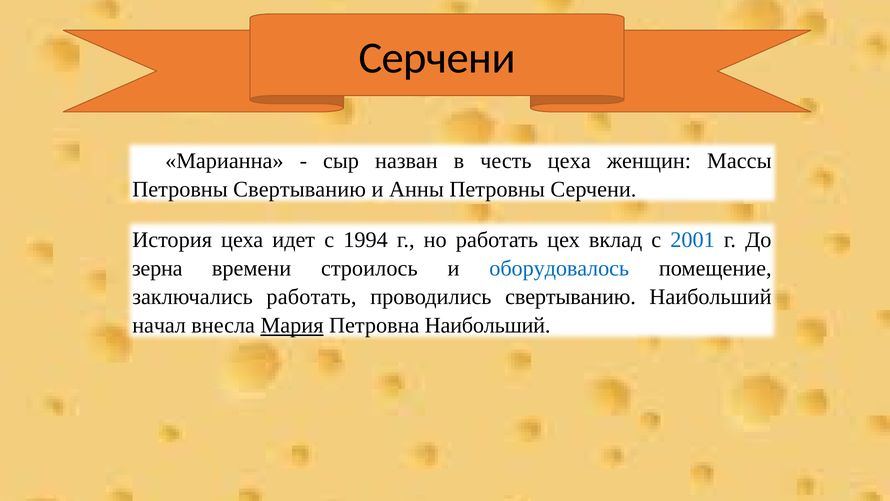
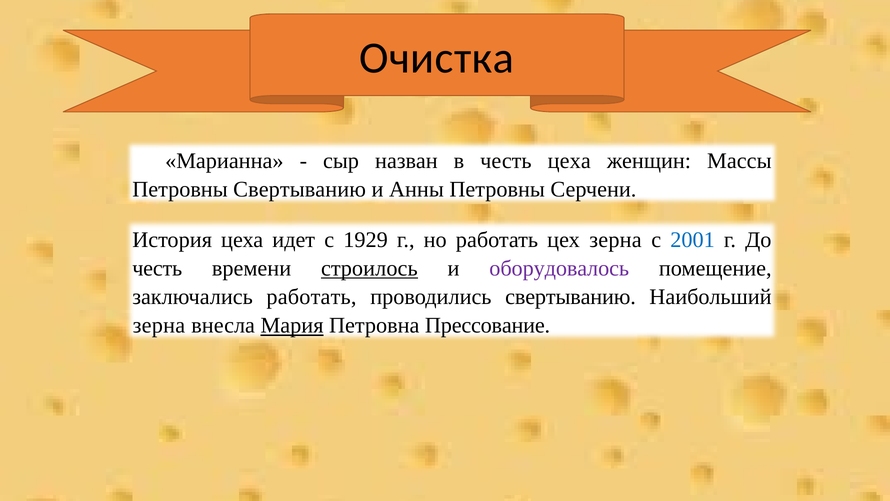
Серчени: Серчени -> Очистка (437, 58)
1994: 1994 -> 1929 (366, 240)
цех вклад: вклад -> зерна (615, 240)
зерна: зерна -> честь (157, 268)
строилось underline: none -> present (369, 268)
оборудовалось colour: blue -> purple (559, 268)
начал: начал -> зерна (159, 325)
Петровна Наибольший: Наибольший -> Прессование (488, 325)
